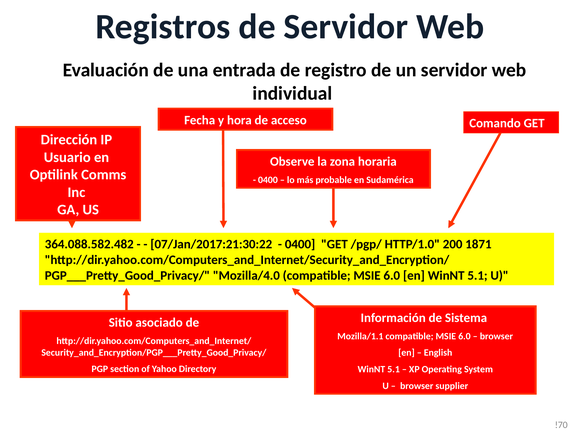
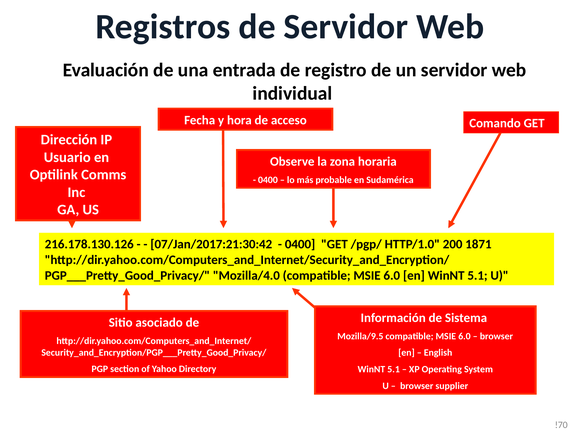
364.088.582.482: 364.088.582.482 -> 216.178.130.126 (89, 244)
07/Jan/2017:21:30:22: 07/Jan/2017:21:30:22 -> 07/Jan/2017:21:30:42 (211, 244)
Mozilla/1.1: Mozilla/1.1 -> Mozilla/9.5 (360, 336)
